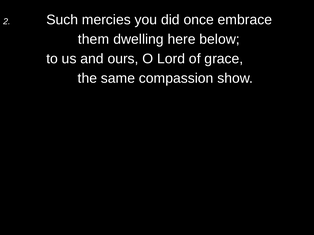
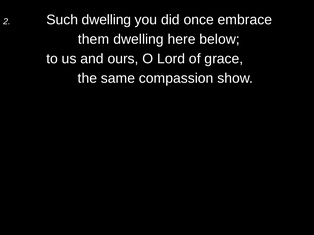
Such mercies: mercies -> dwelling (106, 20)
